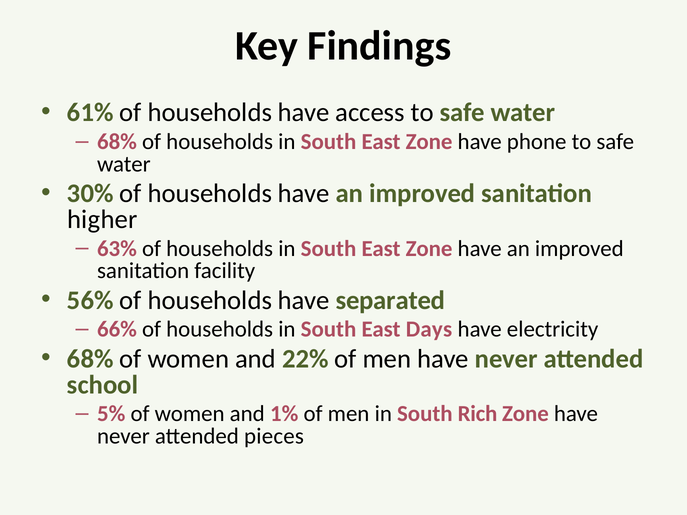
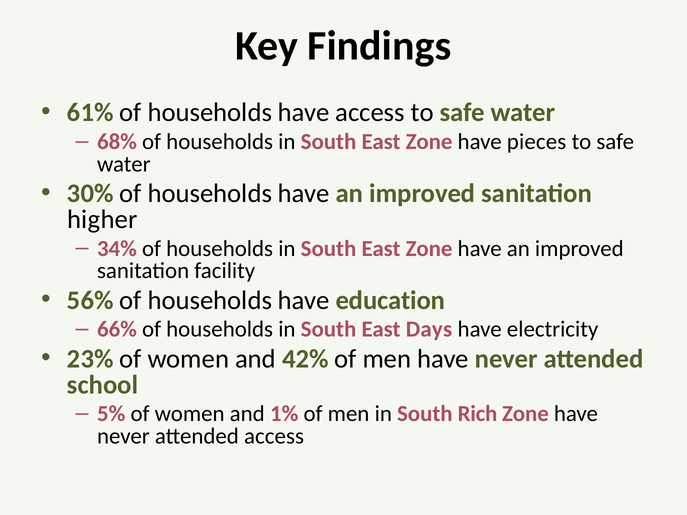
phone: phone -> pieces (537, 142)
63%: 63% -> 34% (117, 249)
separated: separated -> education (390, 300)
68%: 68% -> 23% (90, 359)
22%: 22% -> 42% (305, 359)
attended pieces: pieces -> access (274, 436)
